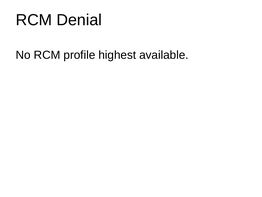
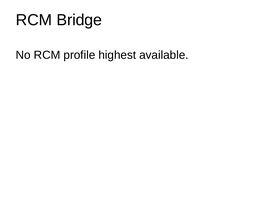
Denial: Denial -> Bridge (79, 20)
